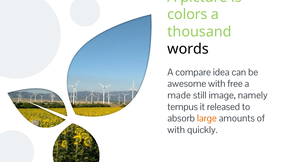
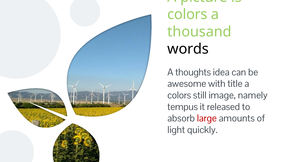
compare: compare -> thoughts (193, 72)
free: free -> title (235, 84)
made: made -> colors (179, 95)
large colour: orange -> red (207, 118)
with: with -> light (176, 129)
